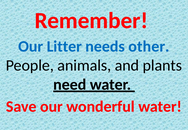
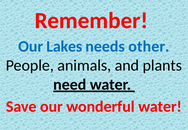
Litter: Litter -> Lakes (64, 46)
